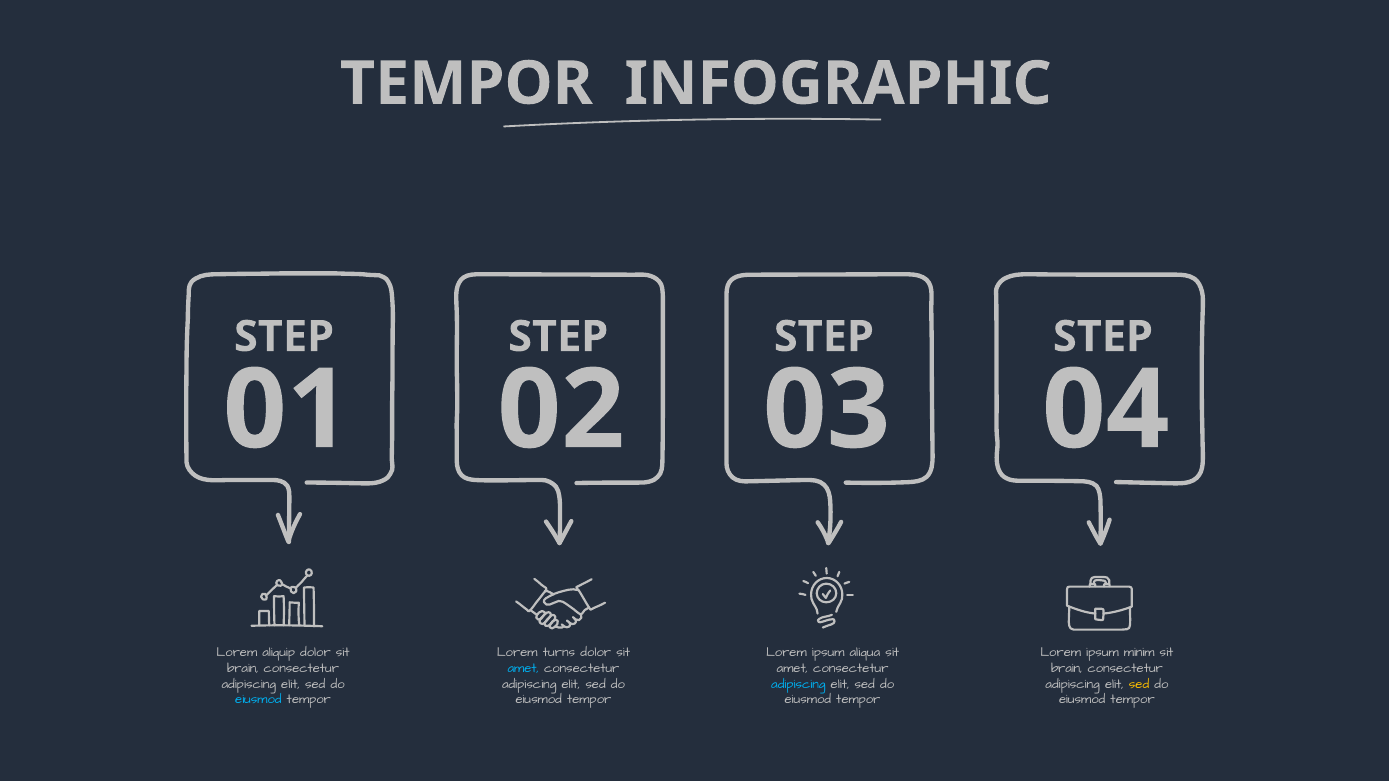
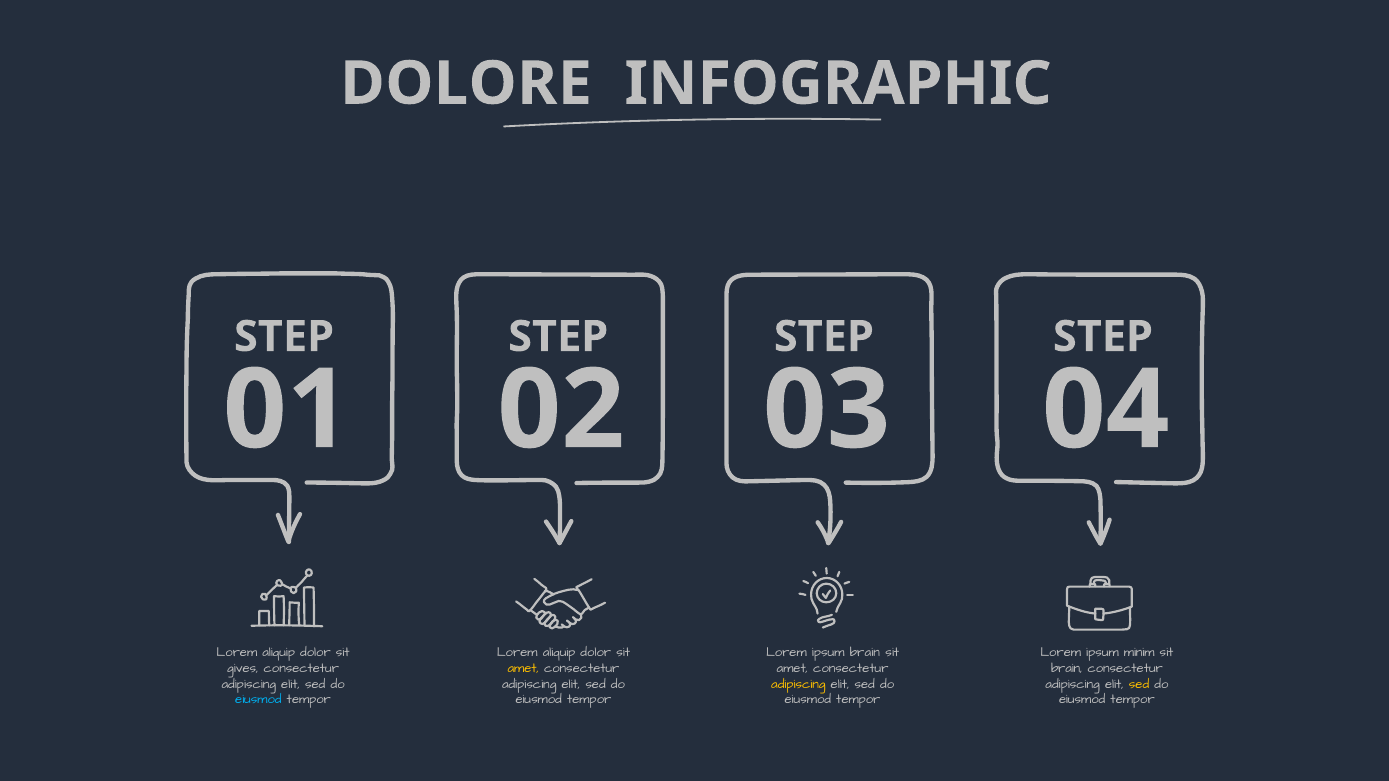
TEMPOR: TEMPOR -> DOLORE (466, 84)
turns: turns -> aliquip (559, 653)
ipsum aliqua: aliqua -> brain (865, 653)
brain: brain -> gives (243, 669)
amet colour: light blue -> yellow (523, 669)
adipiscing colour: light blue -> yellow (798, 684)
